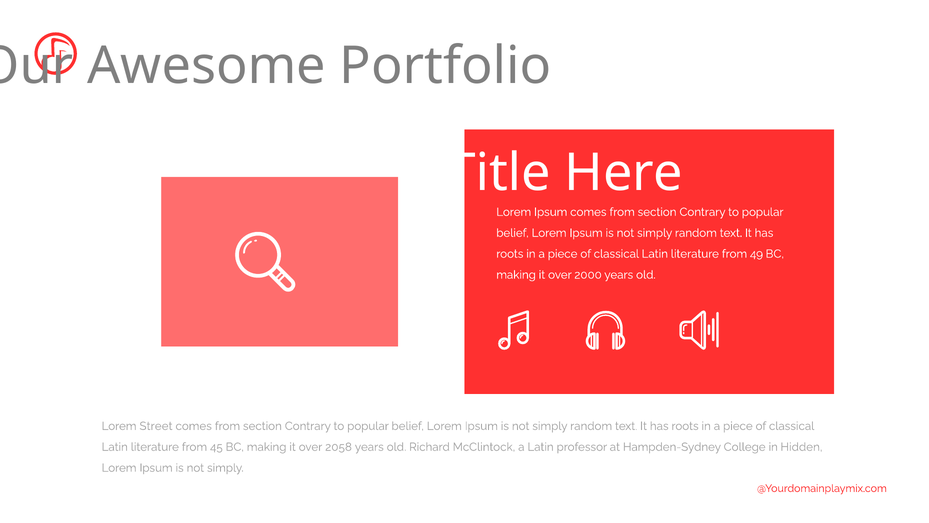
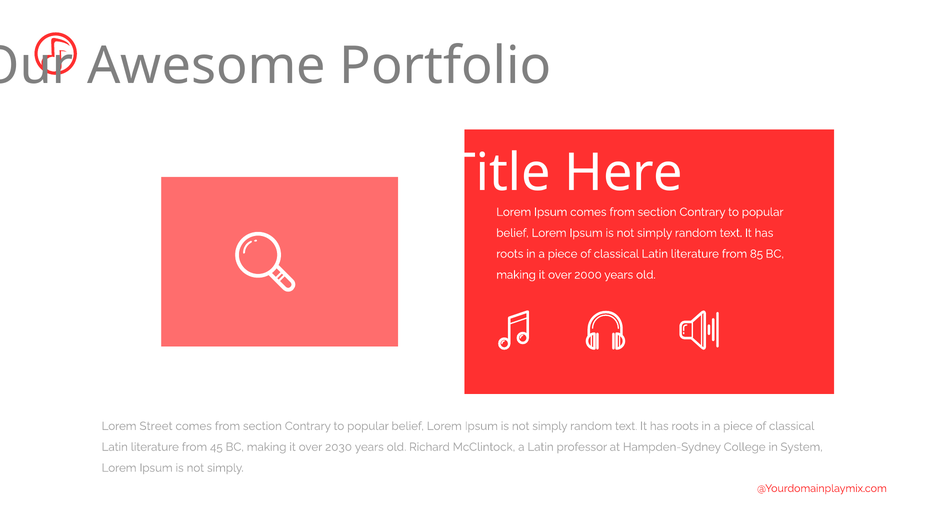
49: 49 -> 85 (756, 254)
2058: 2058 -> 2030 (339, 447)
Hidden: Hidden -> System (802, 447)
